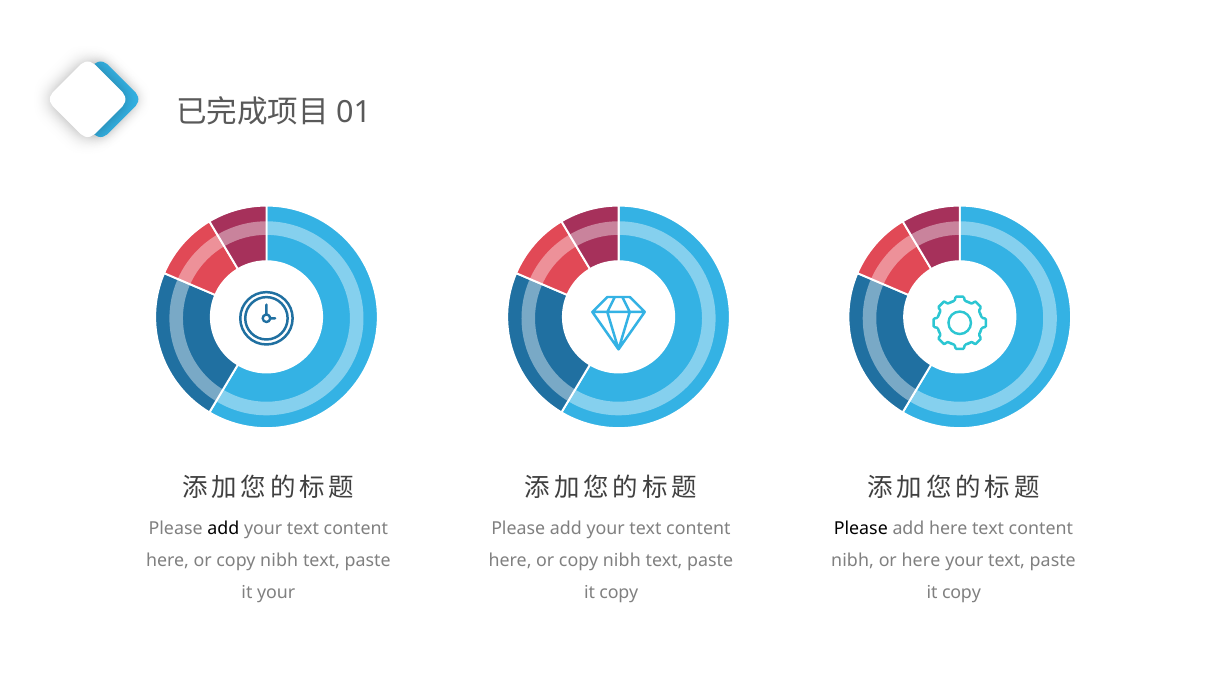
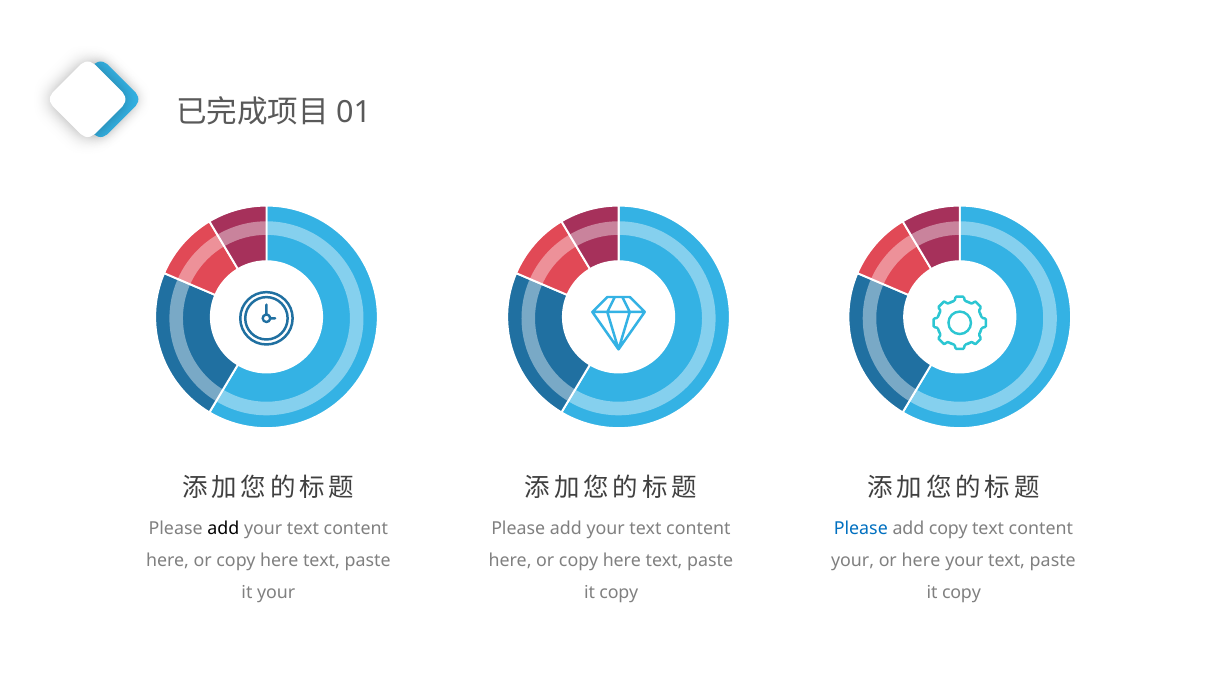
Please colour: black -> blue (861, 529)
add here: here -> copy (948, 529)
nibh: nibh -> here (279, 561)
nibh: nibh -> here (622, 561)
nibh: nibh -> your (853, 561)
